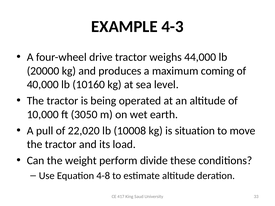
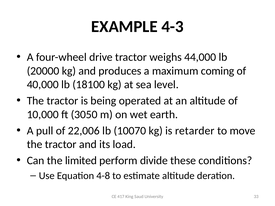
10160: 10160 -> 18100 (89, 85)
22,020: 22,020 -> 22,006 (84, 131)
10008: 10008 -> 10070 (130, 131)
situation: situation -> retarder (195, 131)
weight: weight -> limited (81, 161)
